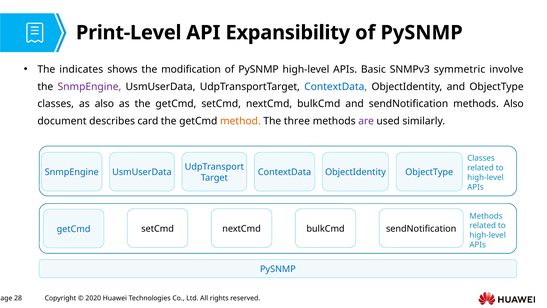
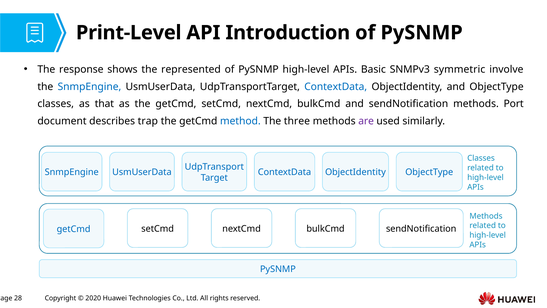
Expansibility: Expansibility -> Introduction (288, 33)
indicates: indicates -> response (81, 69)
modification: modification -> represented (191, 69)
SnmpEngine colour: purple -> blue (89, 87)
as also: also -> that (104, 104)
methods Also: Also -> Port (514, 104)
card: card -> trap (148, 121)
method colour: orange -> blue (240, 121)
